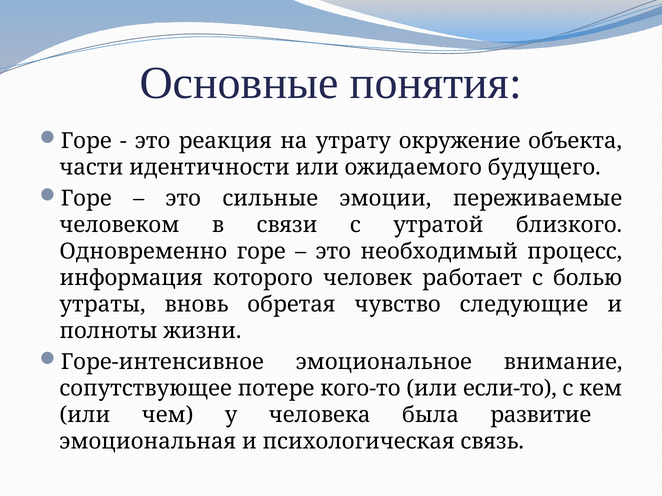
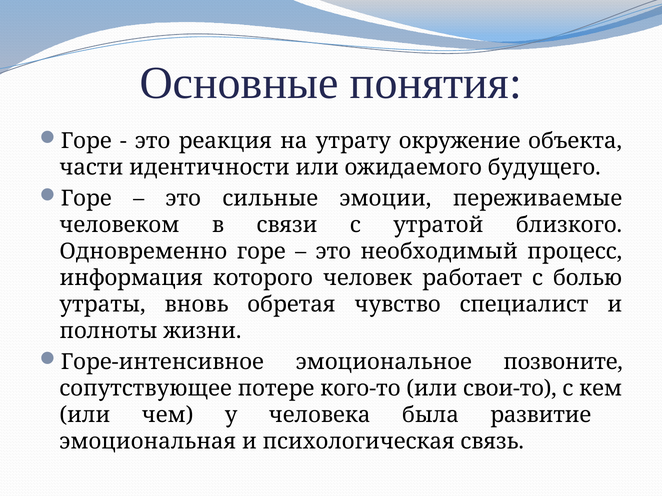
следующие: следующие -> специалист (524, 305)
внимание: внимание -> позвоните (563, 363)
если-то: если-то -> свои-то (510, 389)
